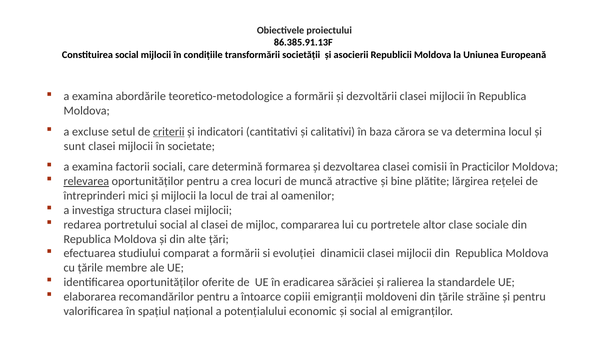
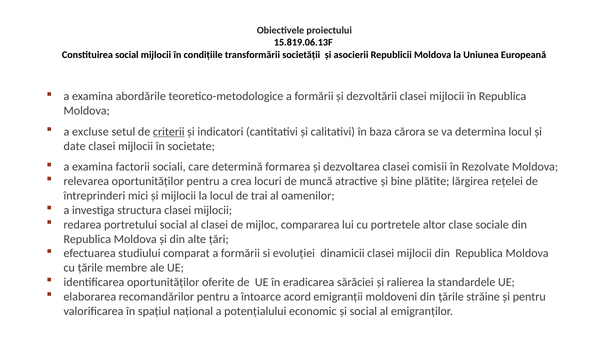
86.385.91.13F: 86.385.91.13F -> 15.819.06.13F (303, 43)
sunt: sunt -> date (75, 146)
Practicilor: Practicilor -> Rezolvate (485, 167)
relevarea underline: present -> none (86, 182)
copiii: copiii -> acord (297, 297)
